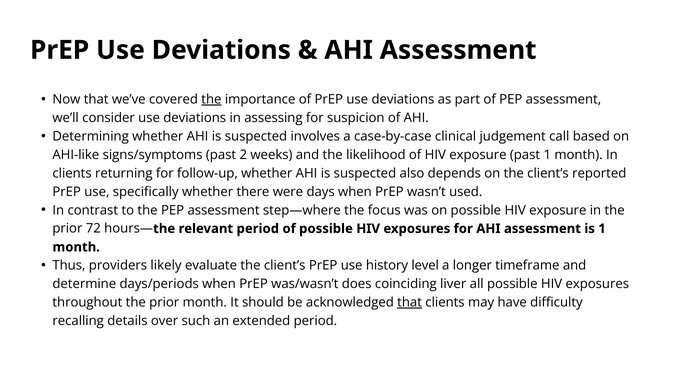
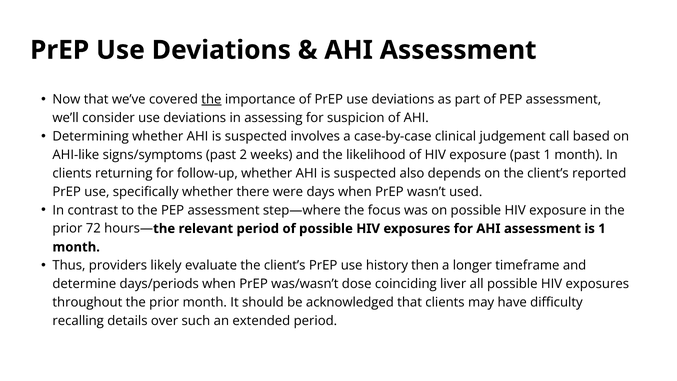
level: level -> then (425, 265)
does: does -> dose (357, 284)
that underline: present -> none (410, 302)
